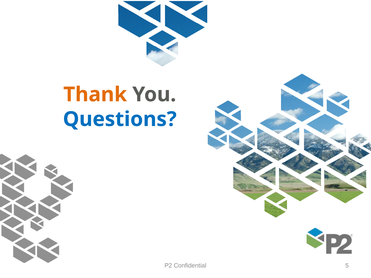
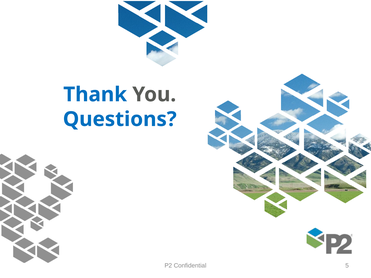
Thank colour: orange -> blue (95, 95)
